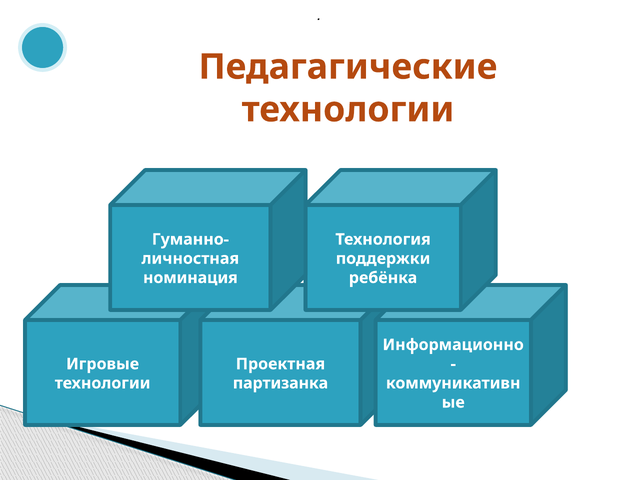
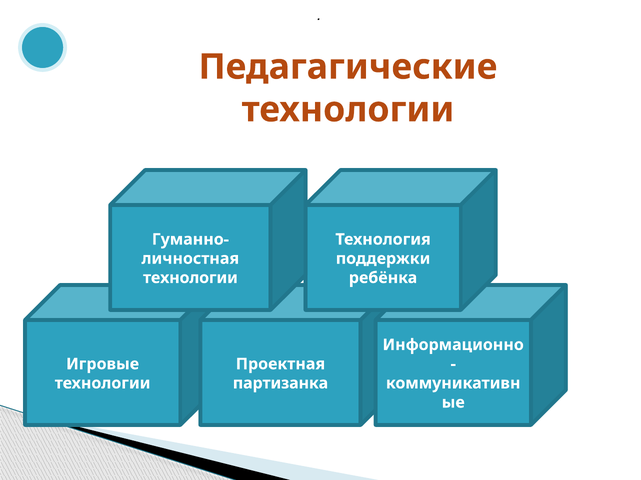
номинация: номинация -> технологии (190, 278)
